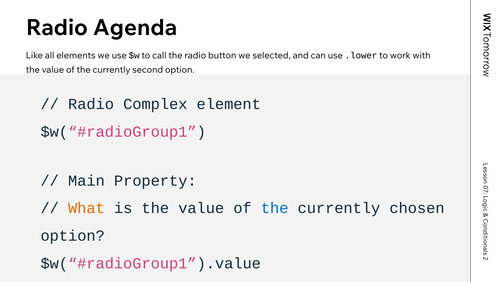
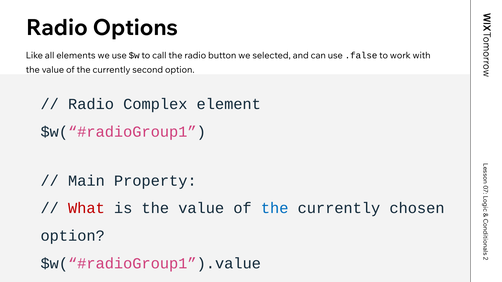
Agenda: Agenda -> Options (135, 28)
.lower: .lower -> .false (361, 56)
What colour: orange -> red (86, 208)
